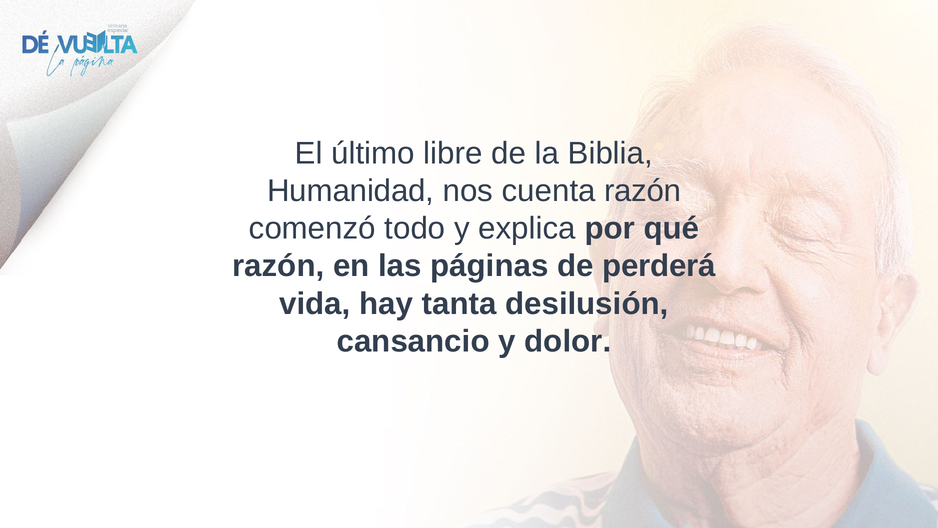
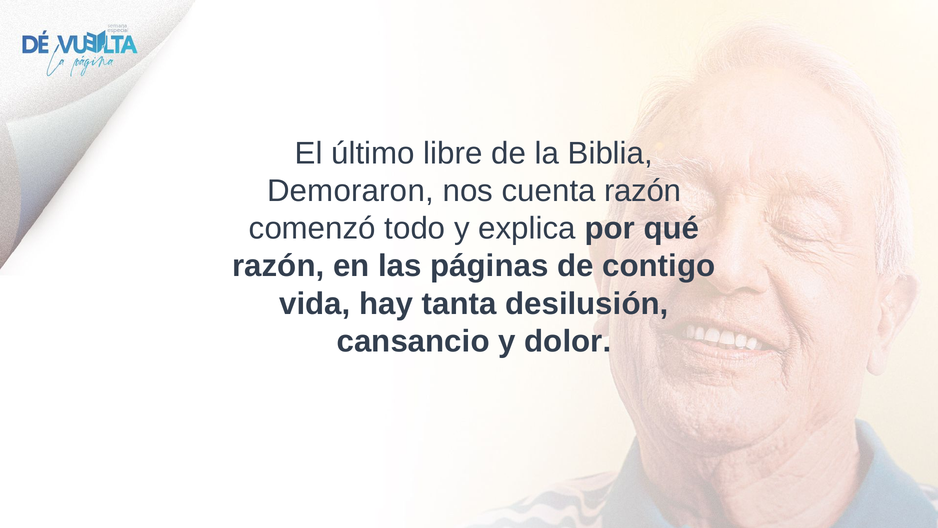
Humanidad: Humanidad -> Demoraron (350, 191)
perderá: perderá -> contigo (659, 266)
